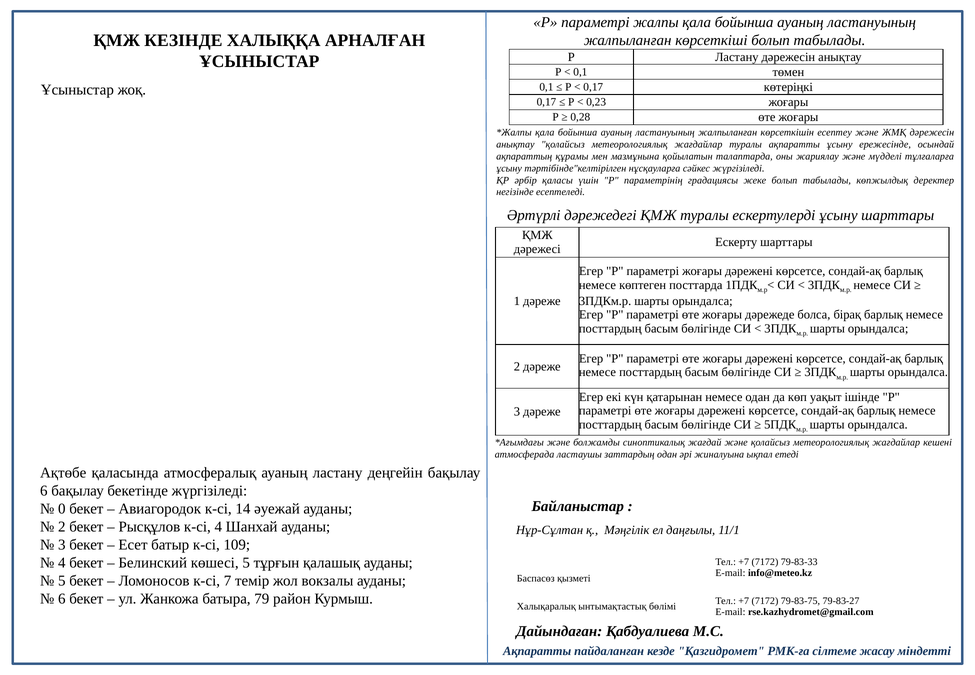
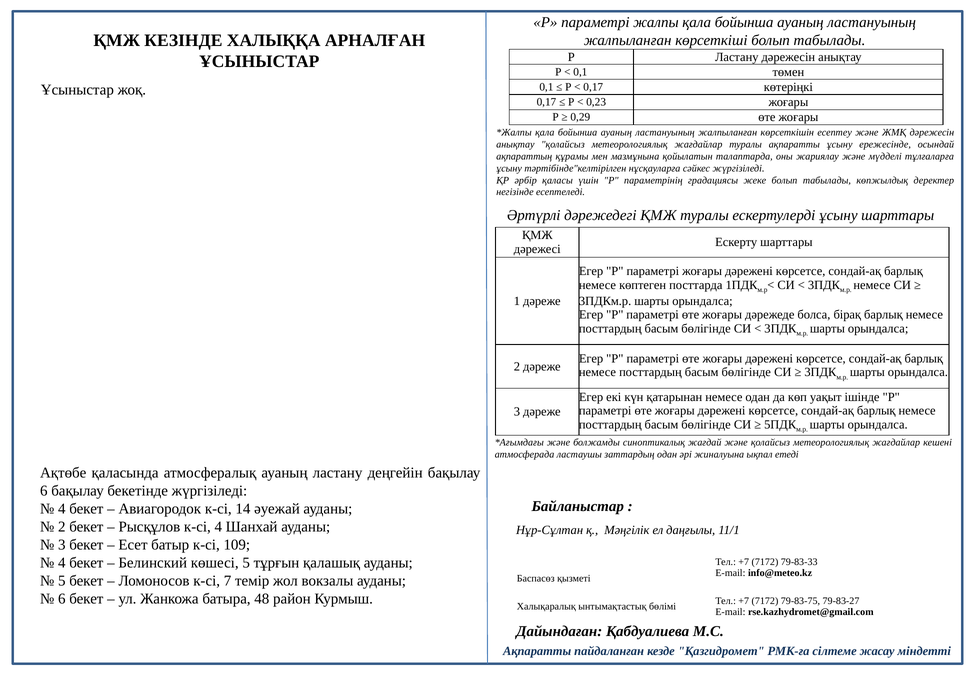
0,28: 0,28 -> 0,29 (580, 117)
0: 0 -> 4 (62, 509)
79: 79 -> 48 (262, 599)
